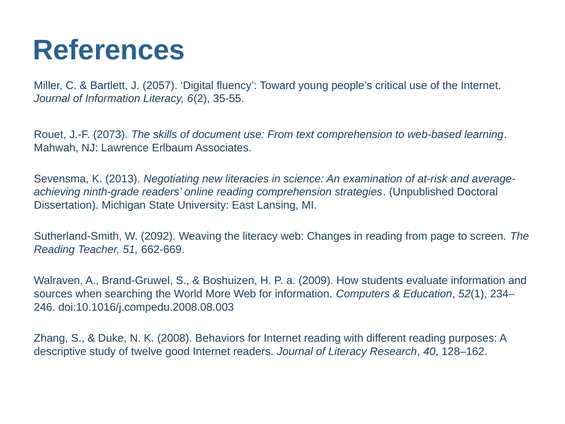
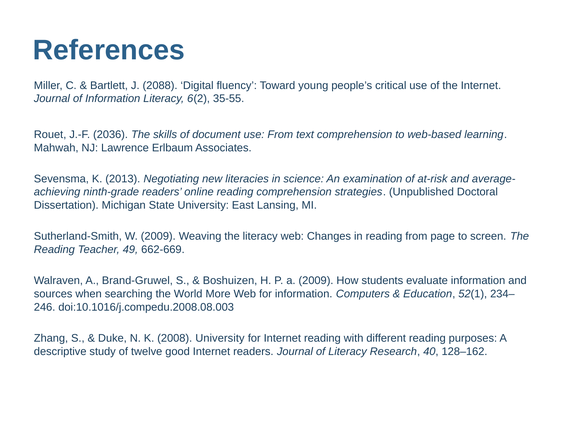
2057: 2057 -> 2088 (160, 85)
2073: 2073 -> 2036 (111, 134)
W 2092: 2092 -> 2009 (158, 236)
51: 51 -> 49 (130, 249)
2008 Behaviors: Behaviors -> University (220, 338)
